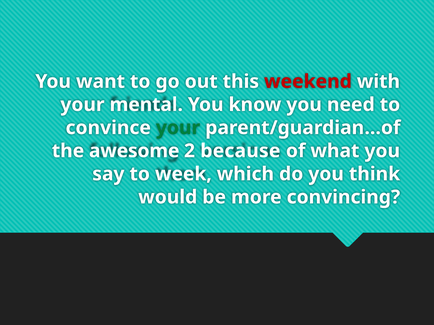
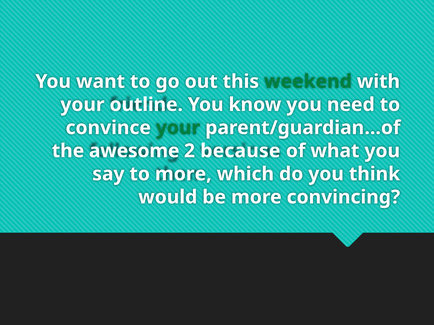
weekend colour: red -> green (308, 82)
mental: mental -> outline (146, 105)
to week: week -> more (183, 174)
